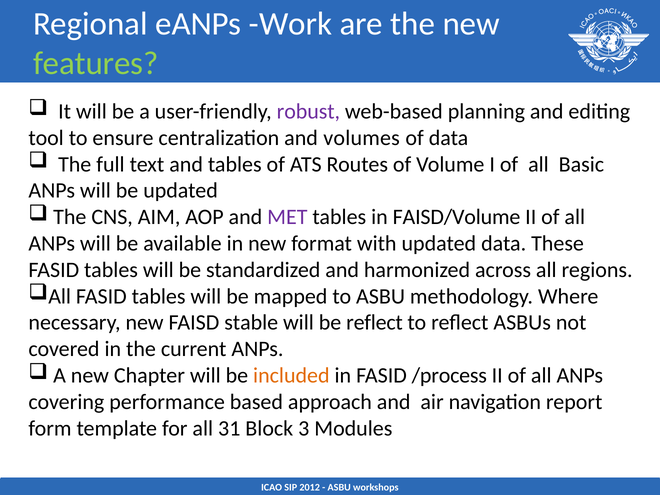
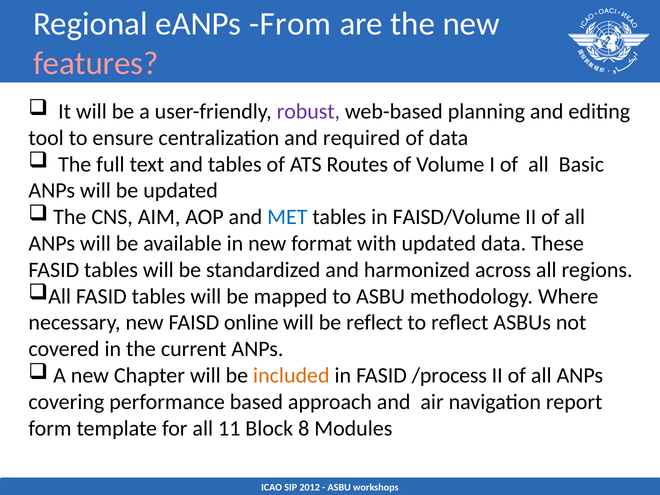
Work: Work -> From (290, 24)
features colour: light green -> pink (96, 63)
volumes: volumes -> required (362, 138)
MET colour: purple -> blue (287, 217)
stable: stable -> online (251, 323)
31: 31 -> 11 (229, 428)
3: 3 -> 8 (304, 428)
